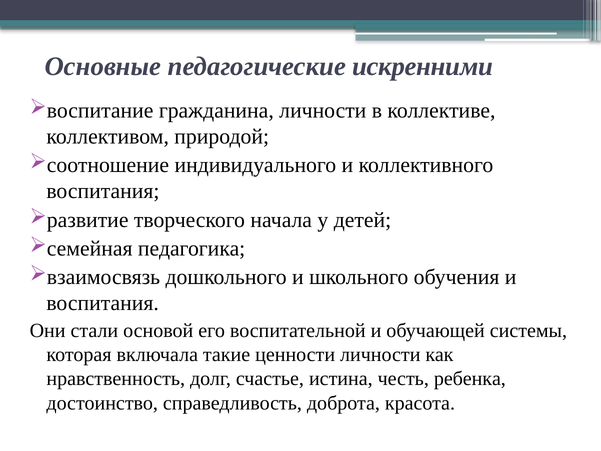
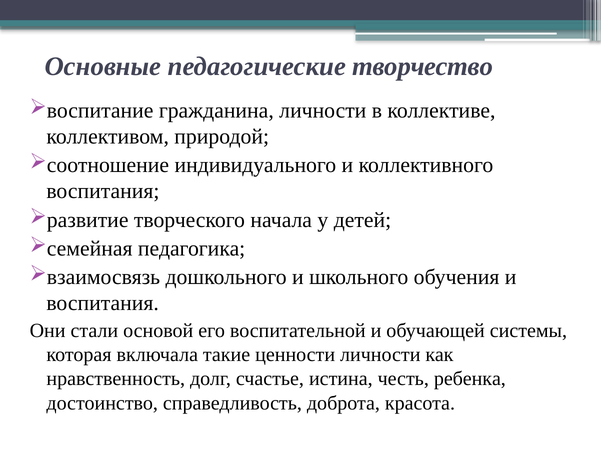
искренними: искренними -> творчество (423, 66)
